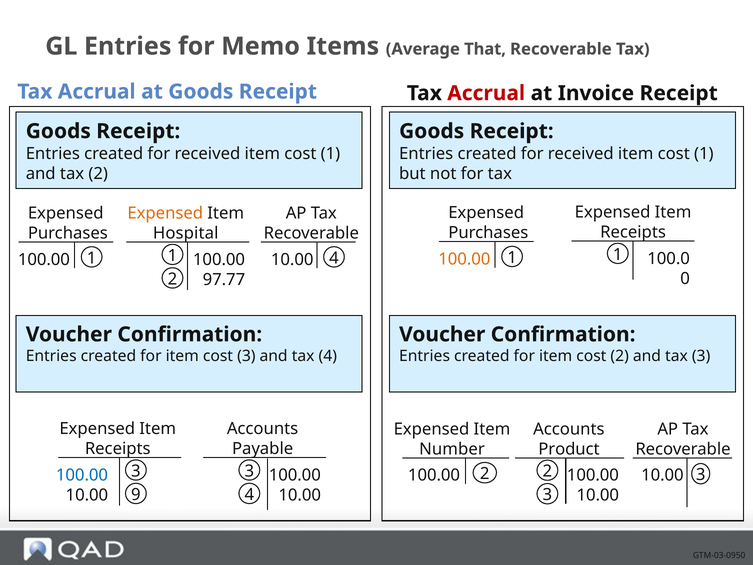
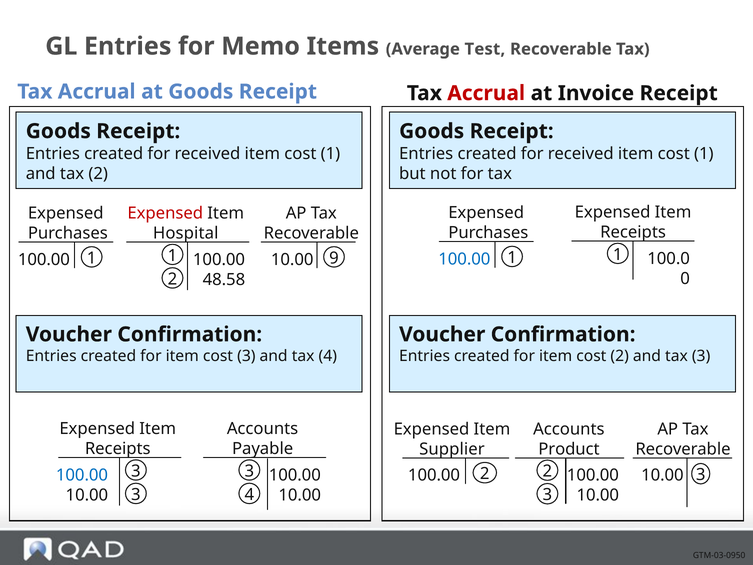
That: That -> Test (485, 49)
Expensed colour: orange -> red (165, 213)
100.00 colour: orange -> blue (464, 259)
4: 4 -> 9 (334, 258)
97.77: 97.77 -> 48.58 (224, 279)
Number: Number -> Supplier (452, 449)
9: 9 -> 3 (136, 494)
